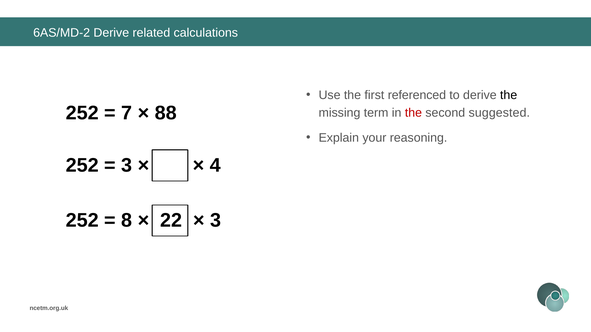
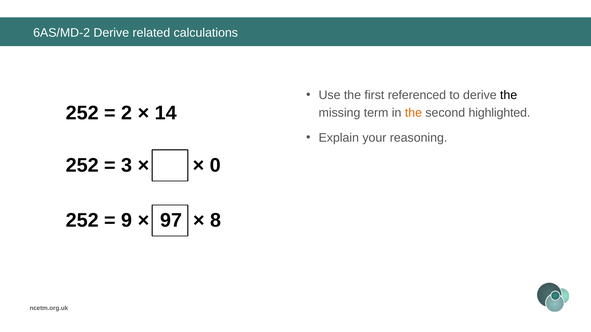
7: 7 -> 2 (127, 113)
88: 88 -> 14 (166, 113)
the colour: red -> orange (413, 113)
suggested: suggested -> highlighted (499, 113)
4: 4 -> 0 (215, 166)
8: 8 -> 9 (127, 221)
22: 22 -> 97 (171, 221)
3: 3 -> 8 (216, 221)
